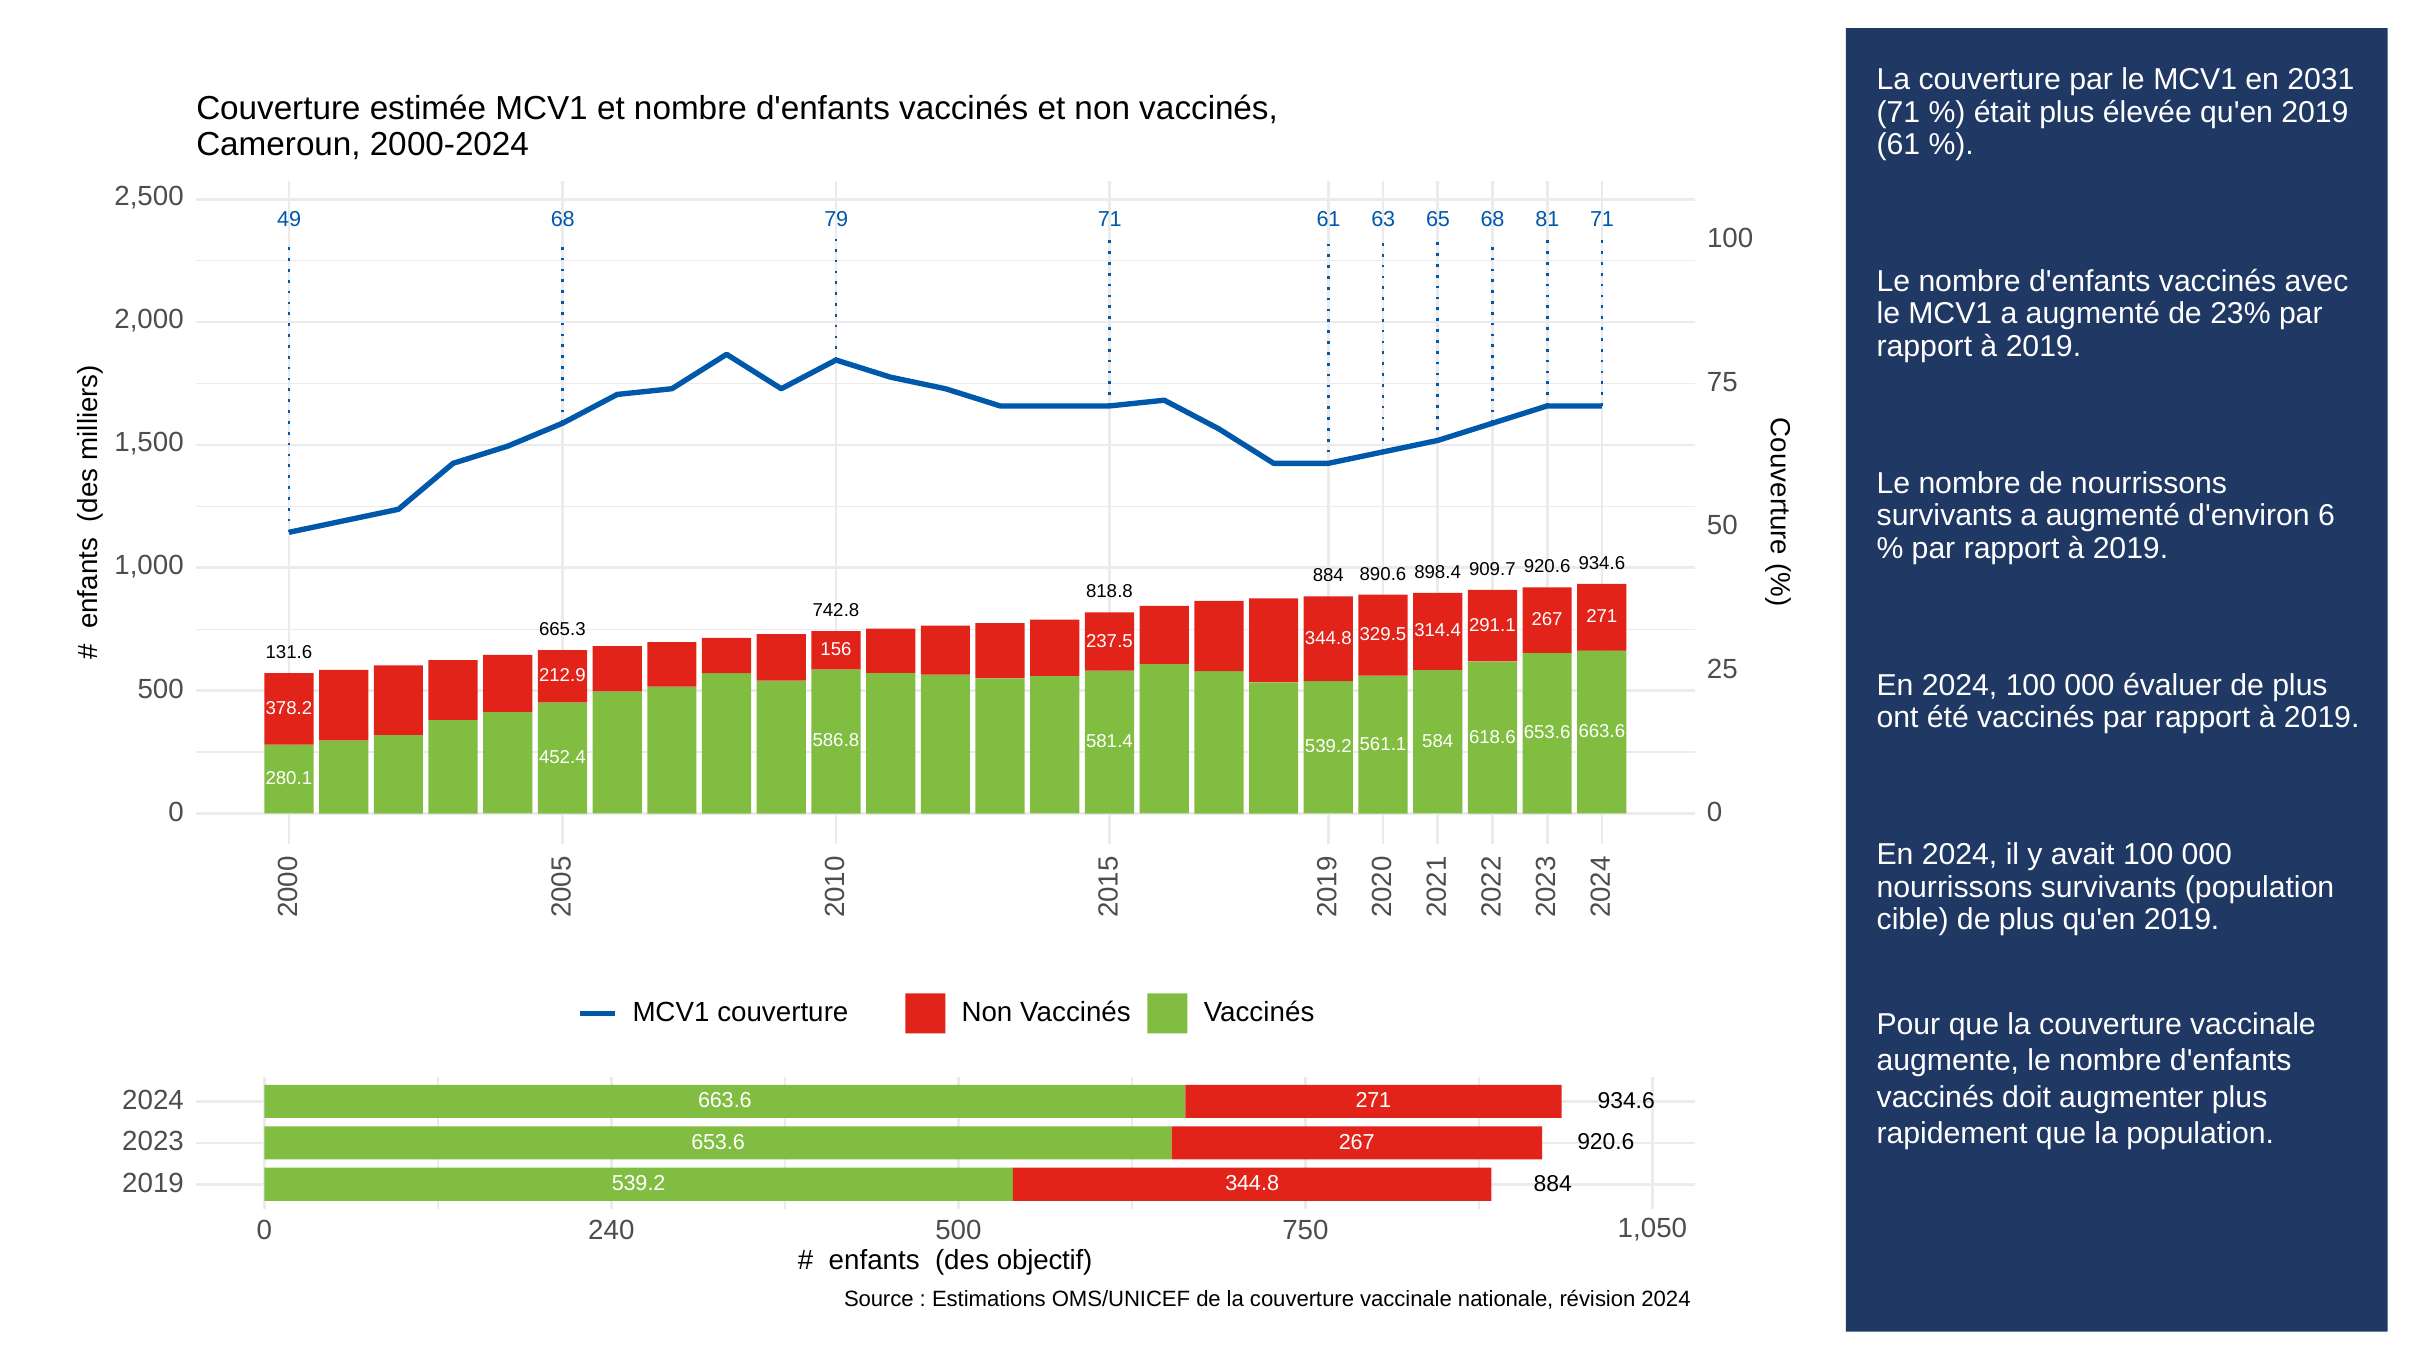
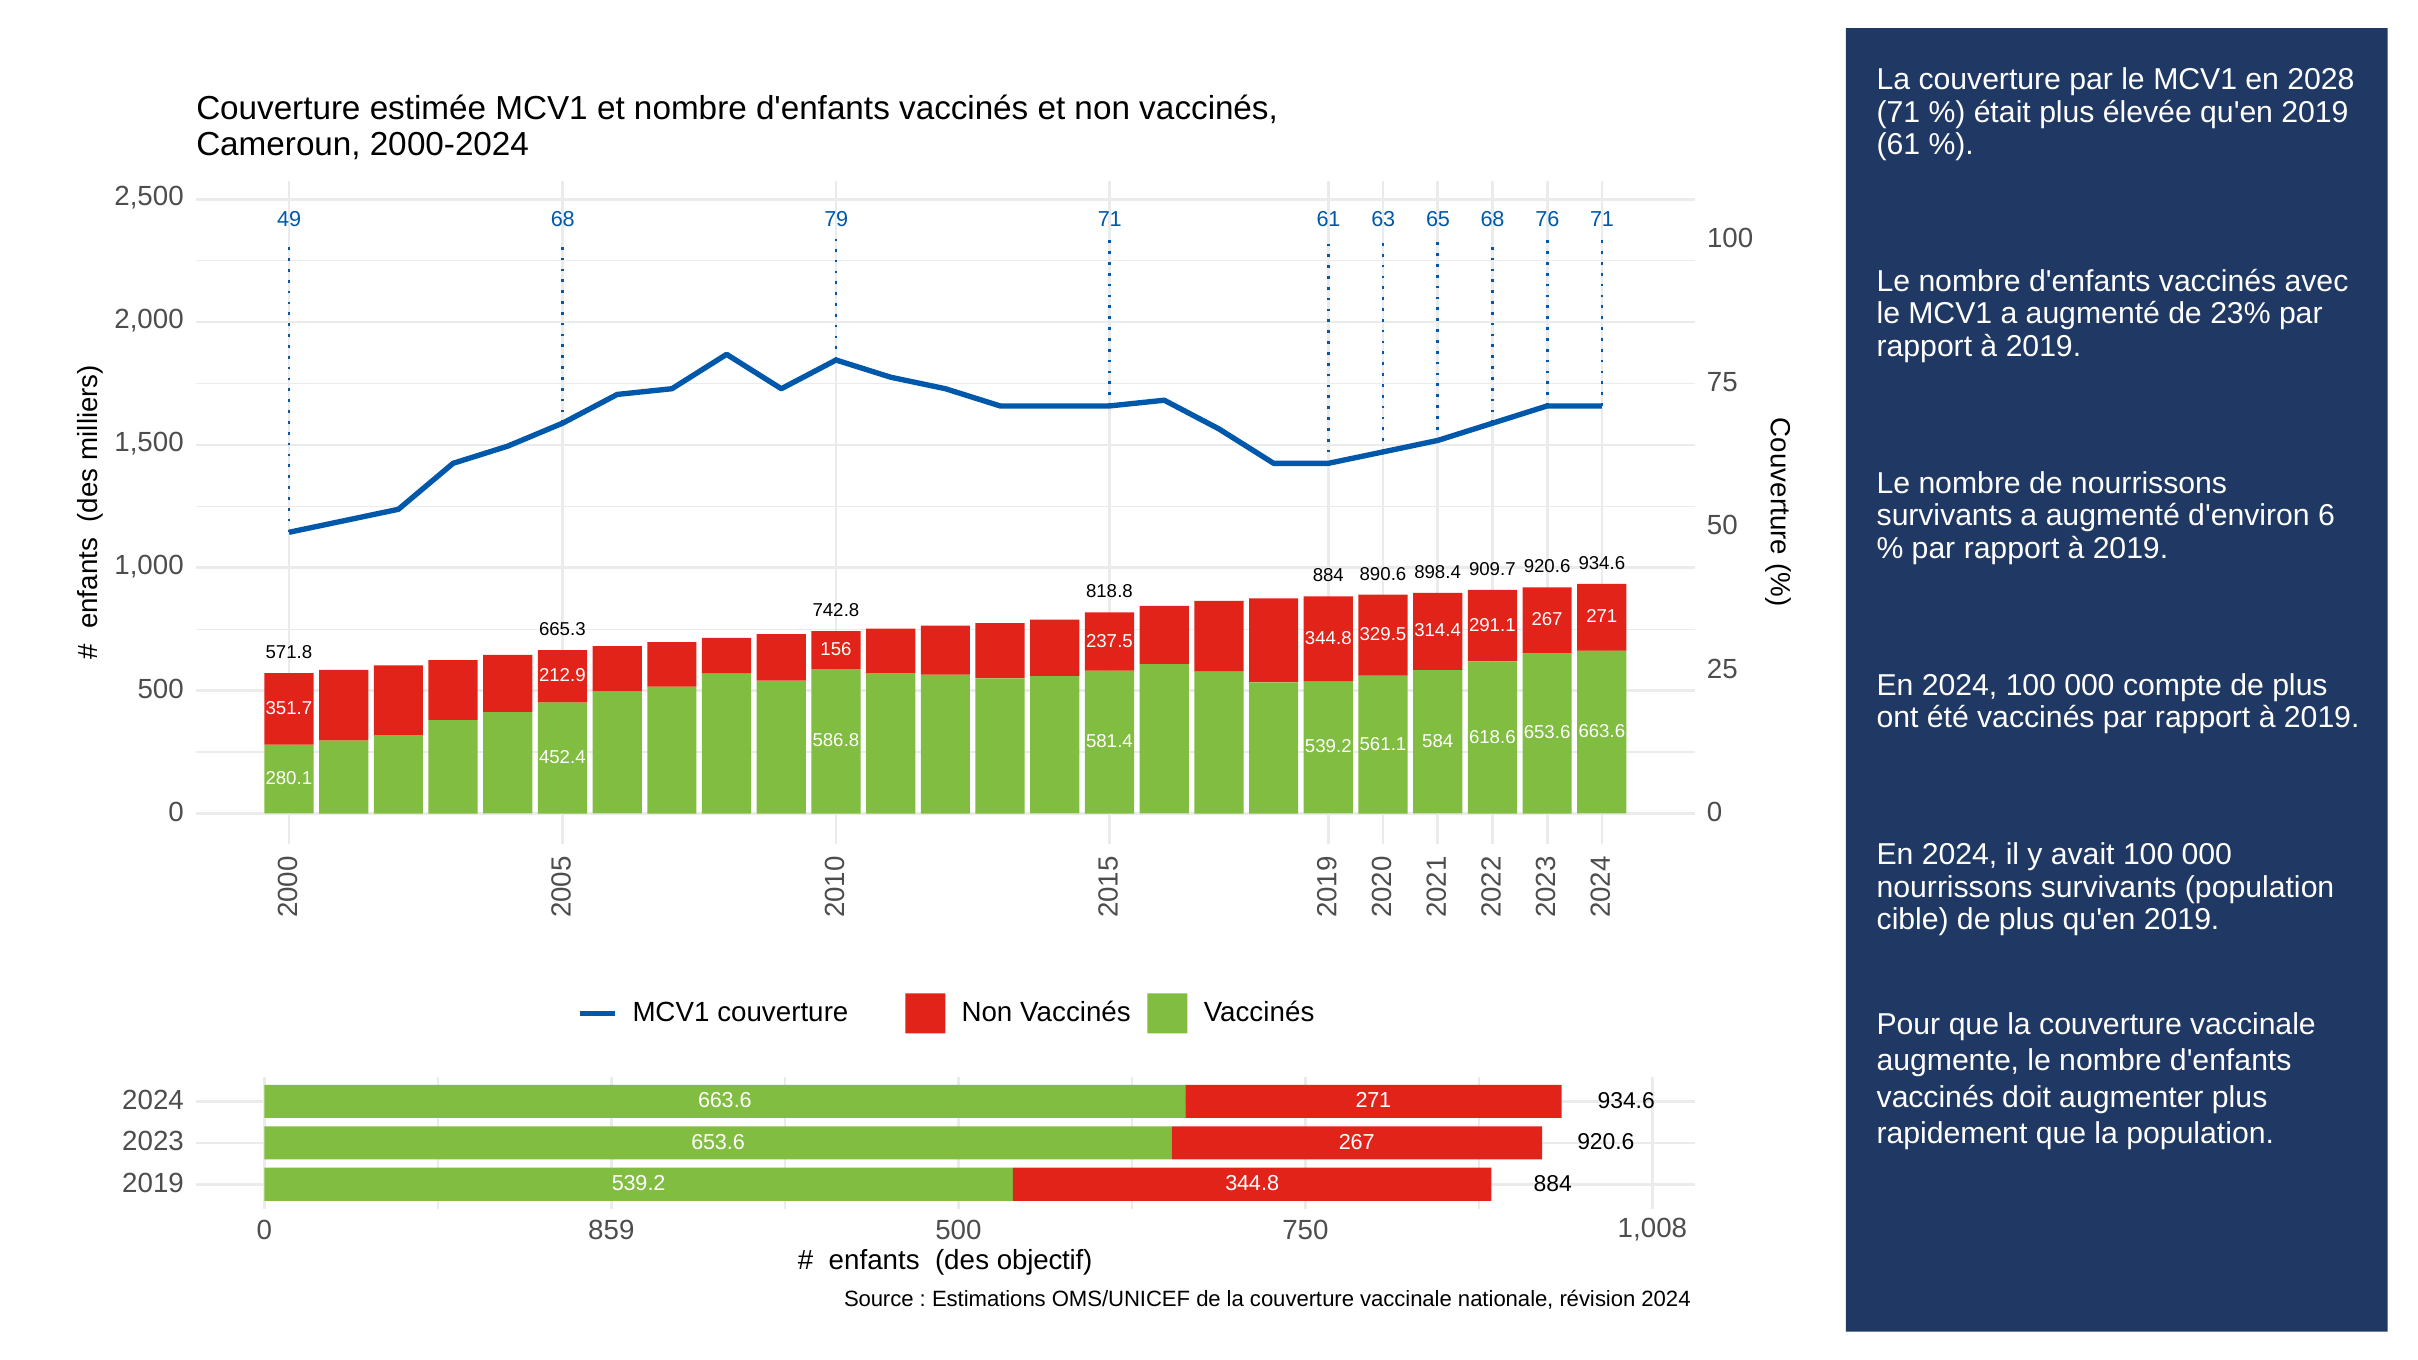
2031: 2031 -> 2028 (2321, 79)
81: 81 -> 76 (1547, 219)
131.6: 131.6 -> 571.8 (289, 652)
évaluer: évaluer -> compte (2173, 685)
378.2: 378.2 -> 351.7 (289, 708)
240: 240 -> 859 (611, 1231)
1,050: 1,050 -> 1,008 (1652, 1229)
